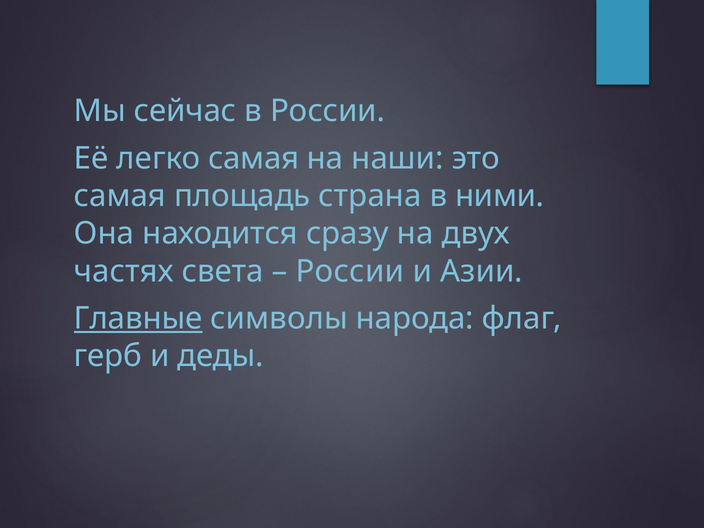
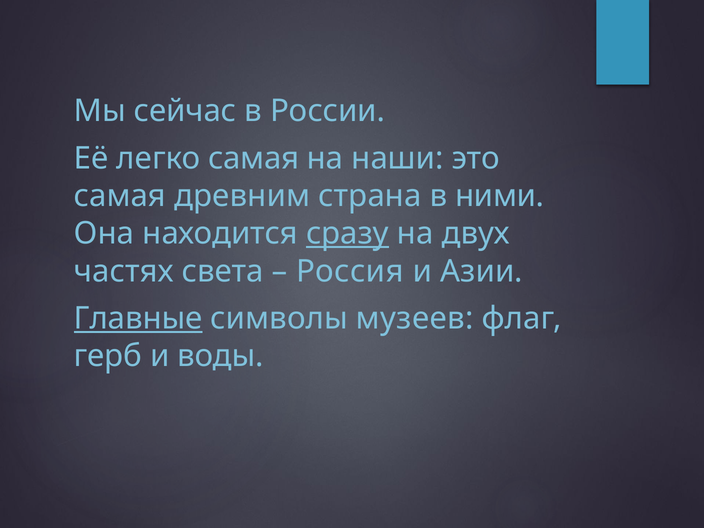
площадь: площадь -> древним (242, 196)
сразу underline: none -> present (347, 234)
России: России -> Россия (350, 271)
народа: народа -> музеев (415, 319)
деды: деды -> воды (220, 356)
